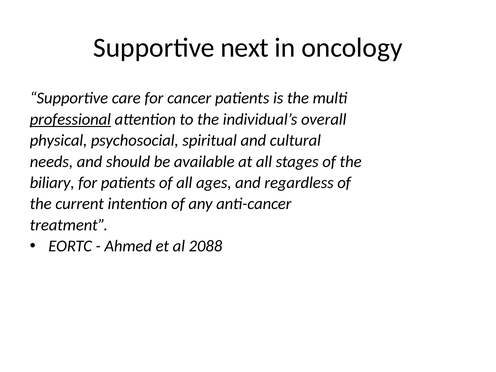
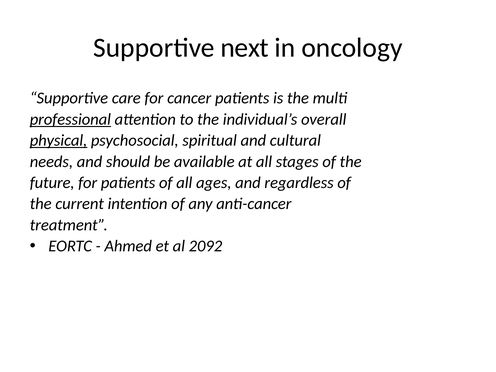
physical underline: none -> present (58, 140)
biliary: biliary -> future (52, 183)
2088: 2088 -> 2092 (205, 246)
